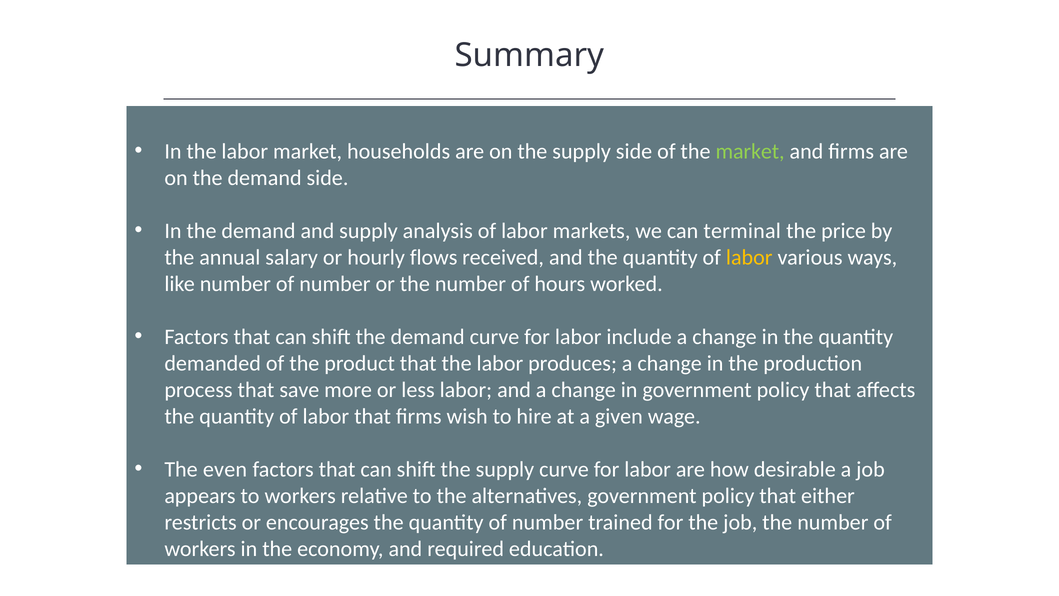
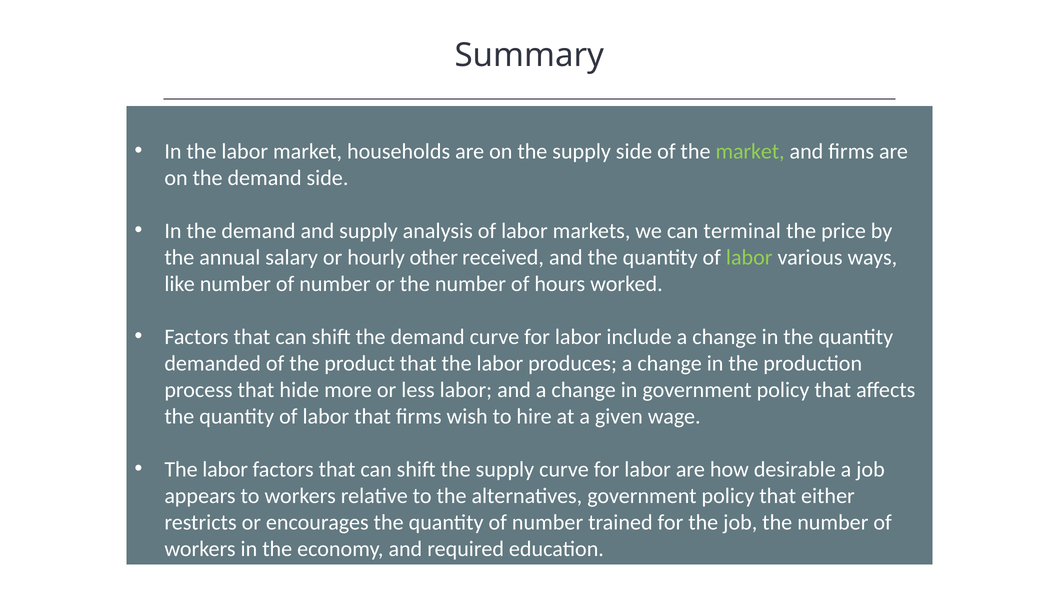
flows: flows -> other (434, 257)
labor colour: yellow -> light green (749, 257)
save: save -> hide (299, 390)
even: even -> labor (225, 469)
